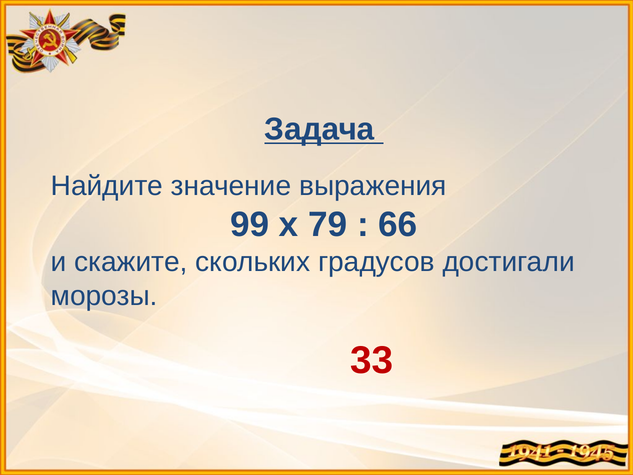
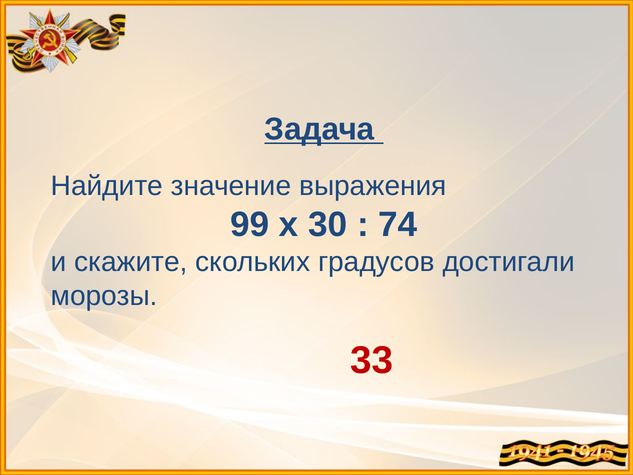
79: 79 -> 30 (328, 224)
66: 66 -> 74 (398, 224)
